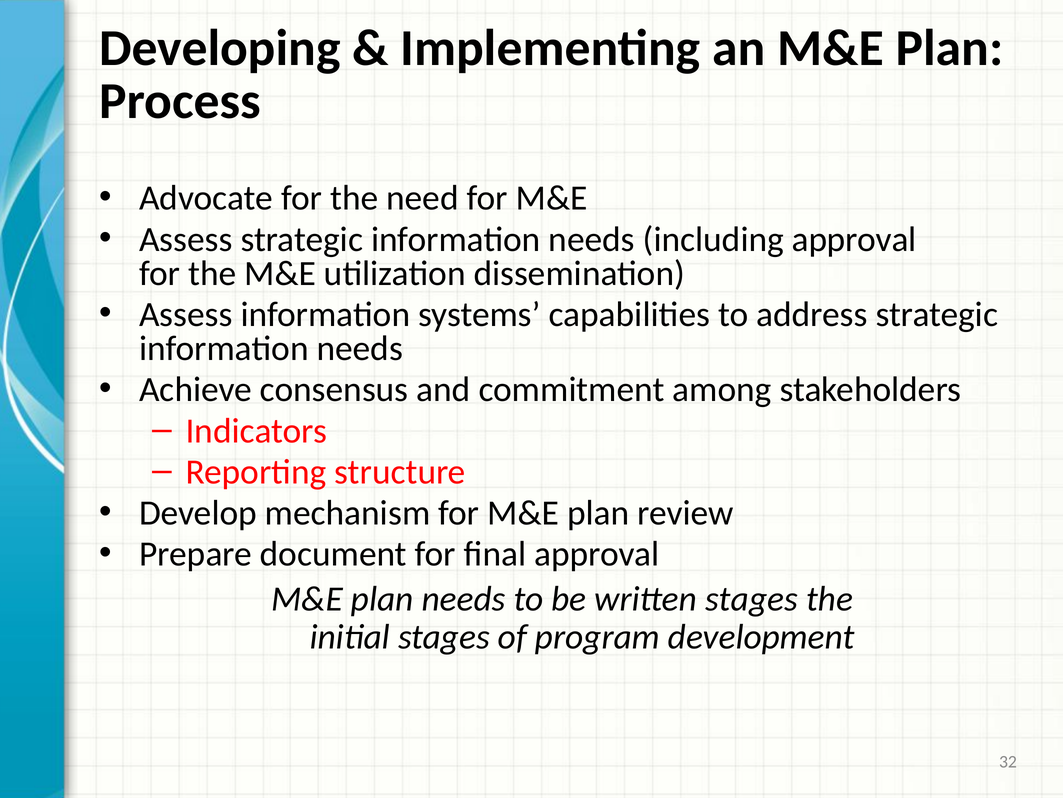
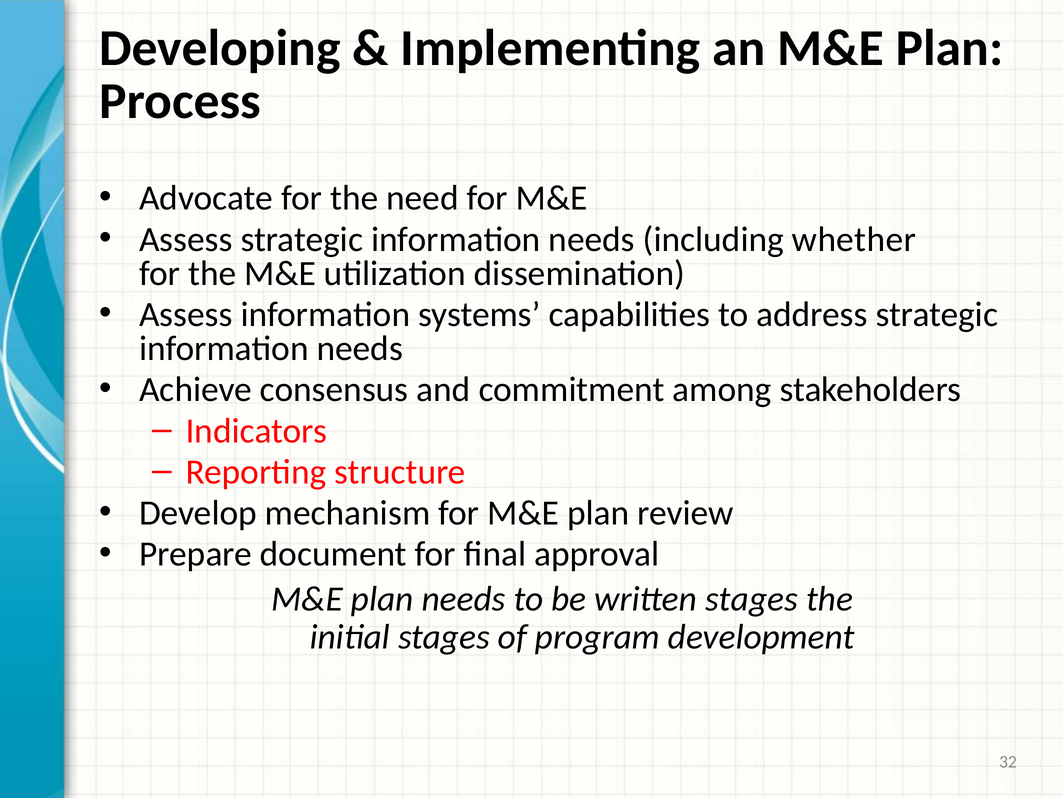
including approval: approval -> whether (854, 239)
